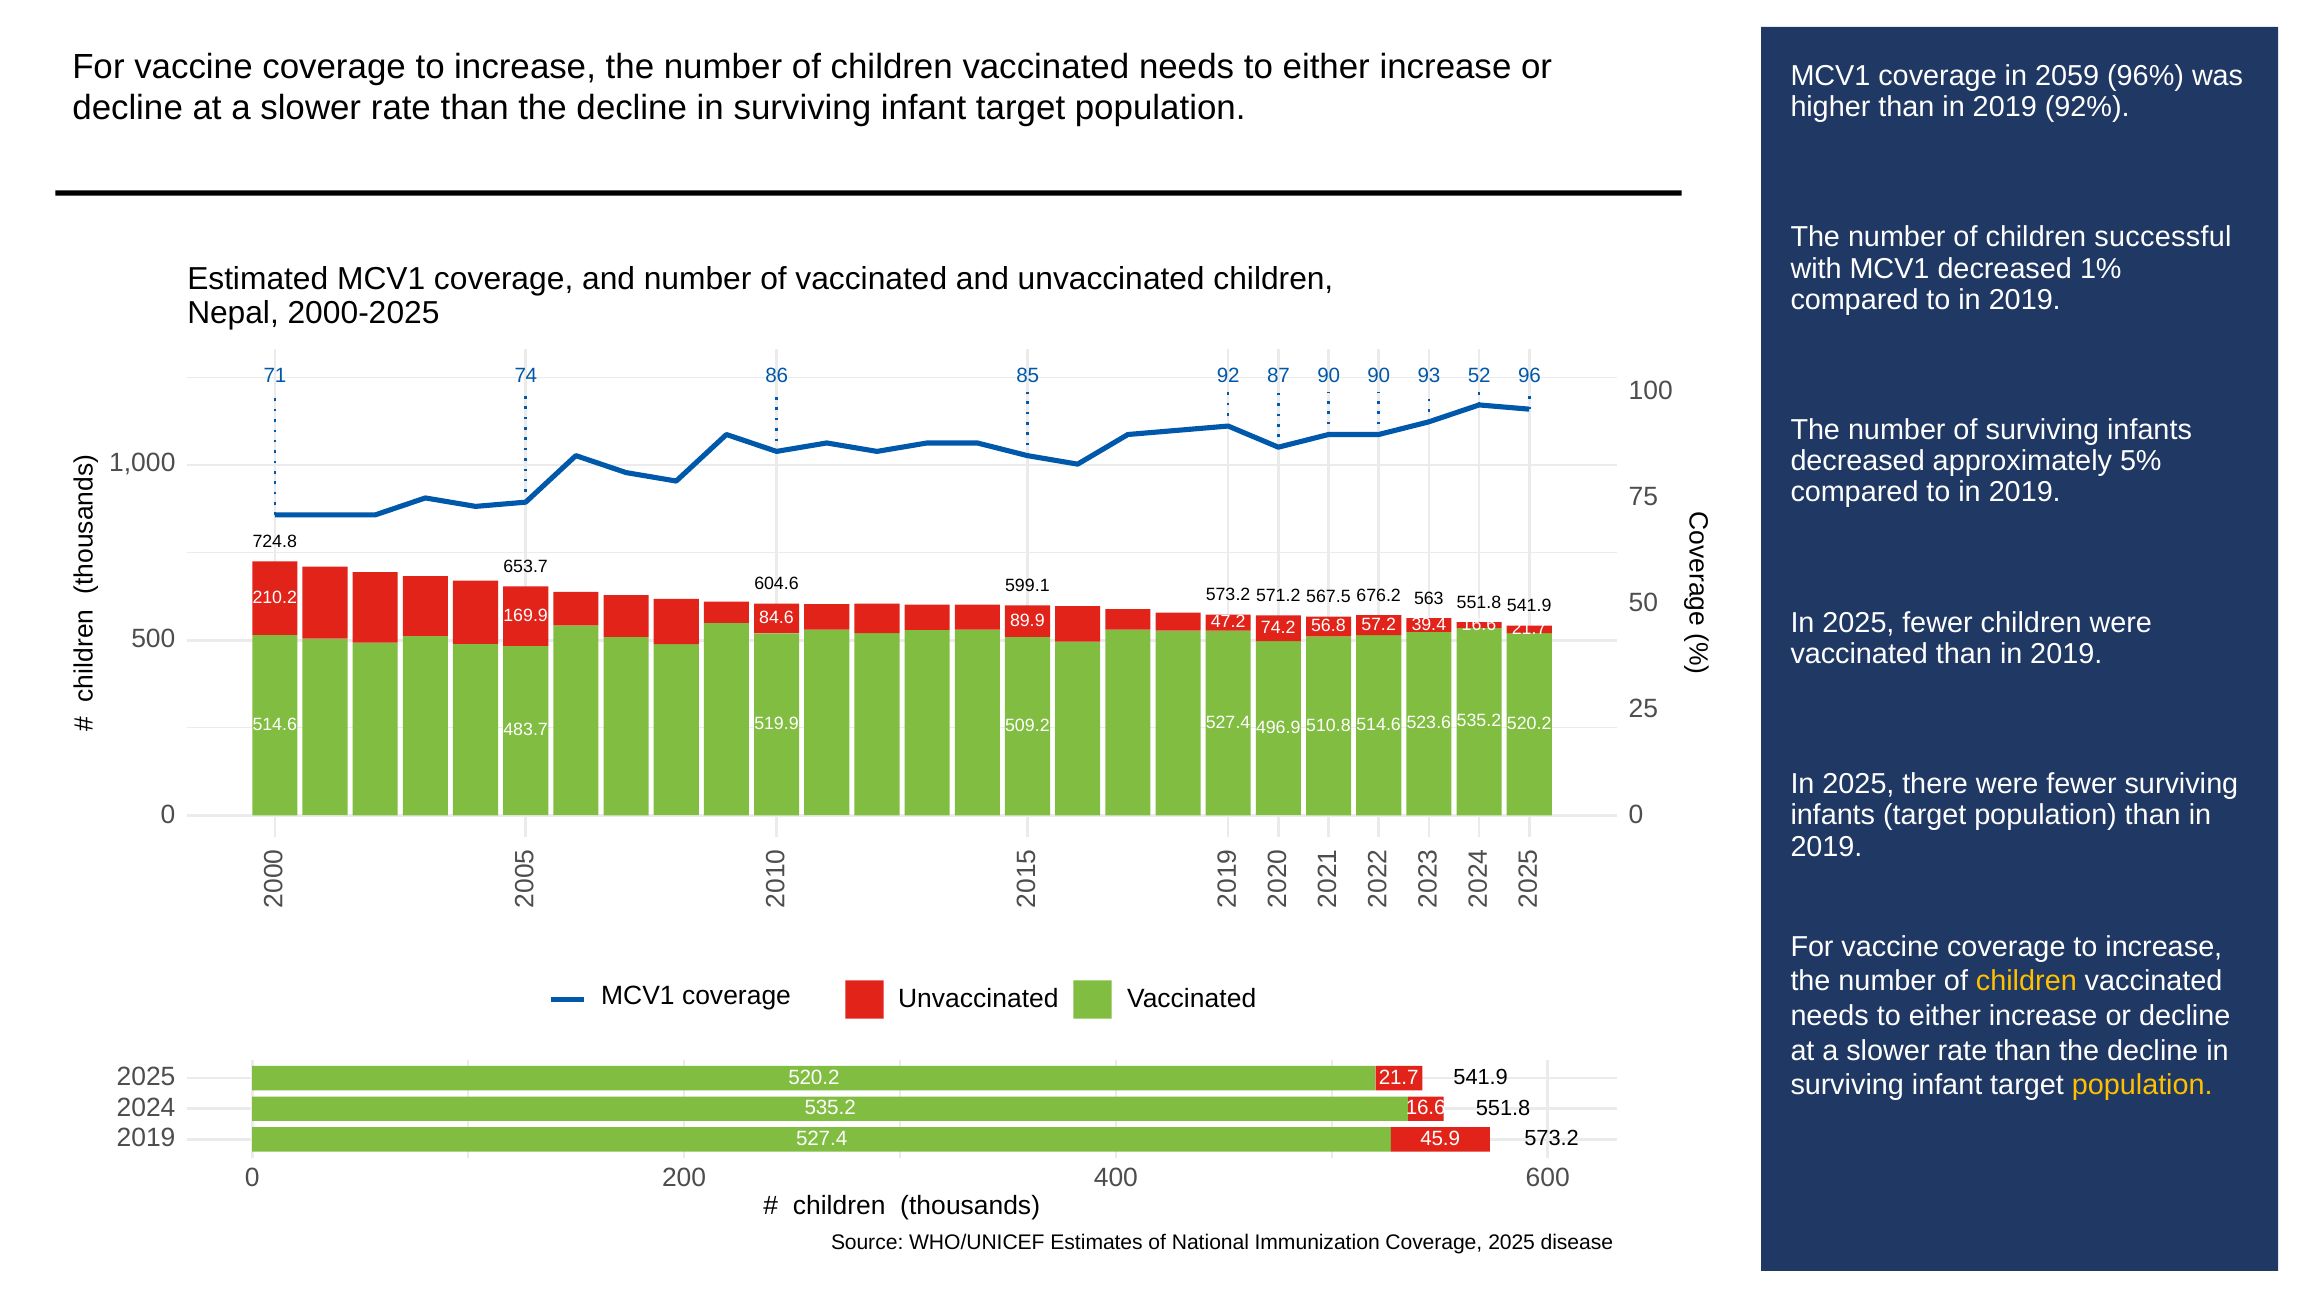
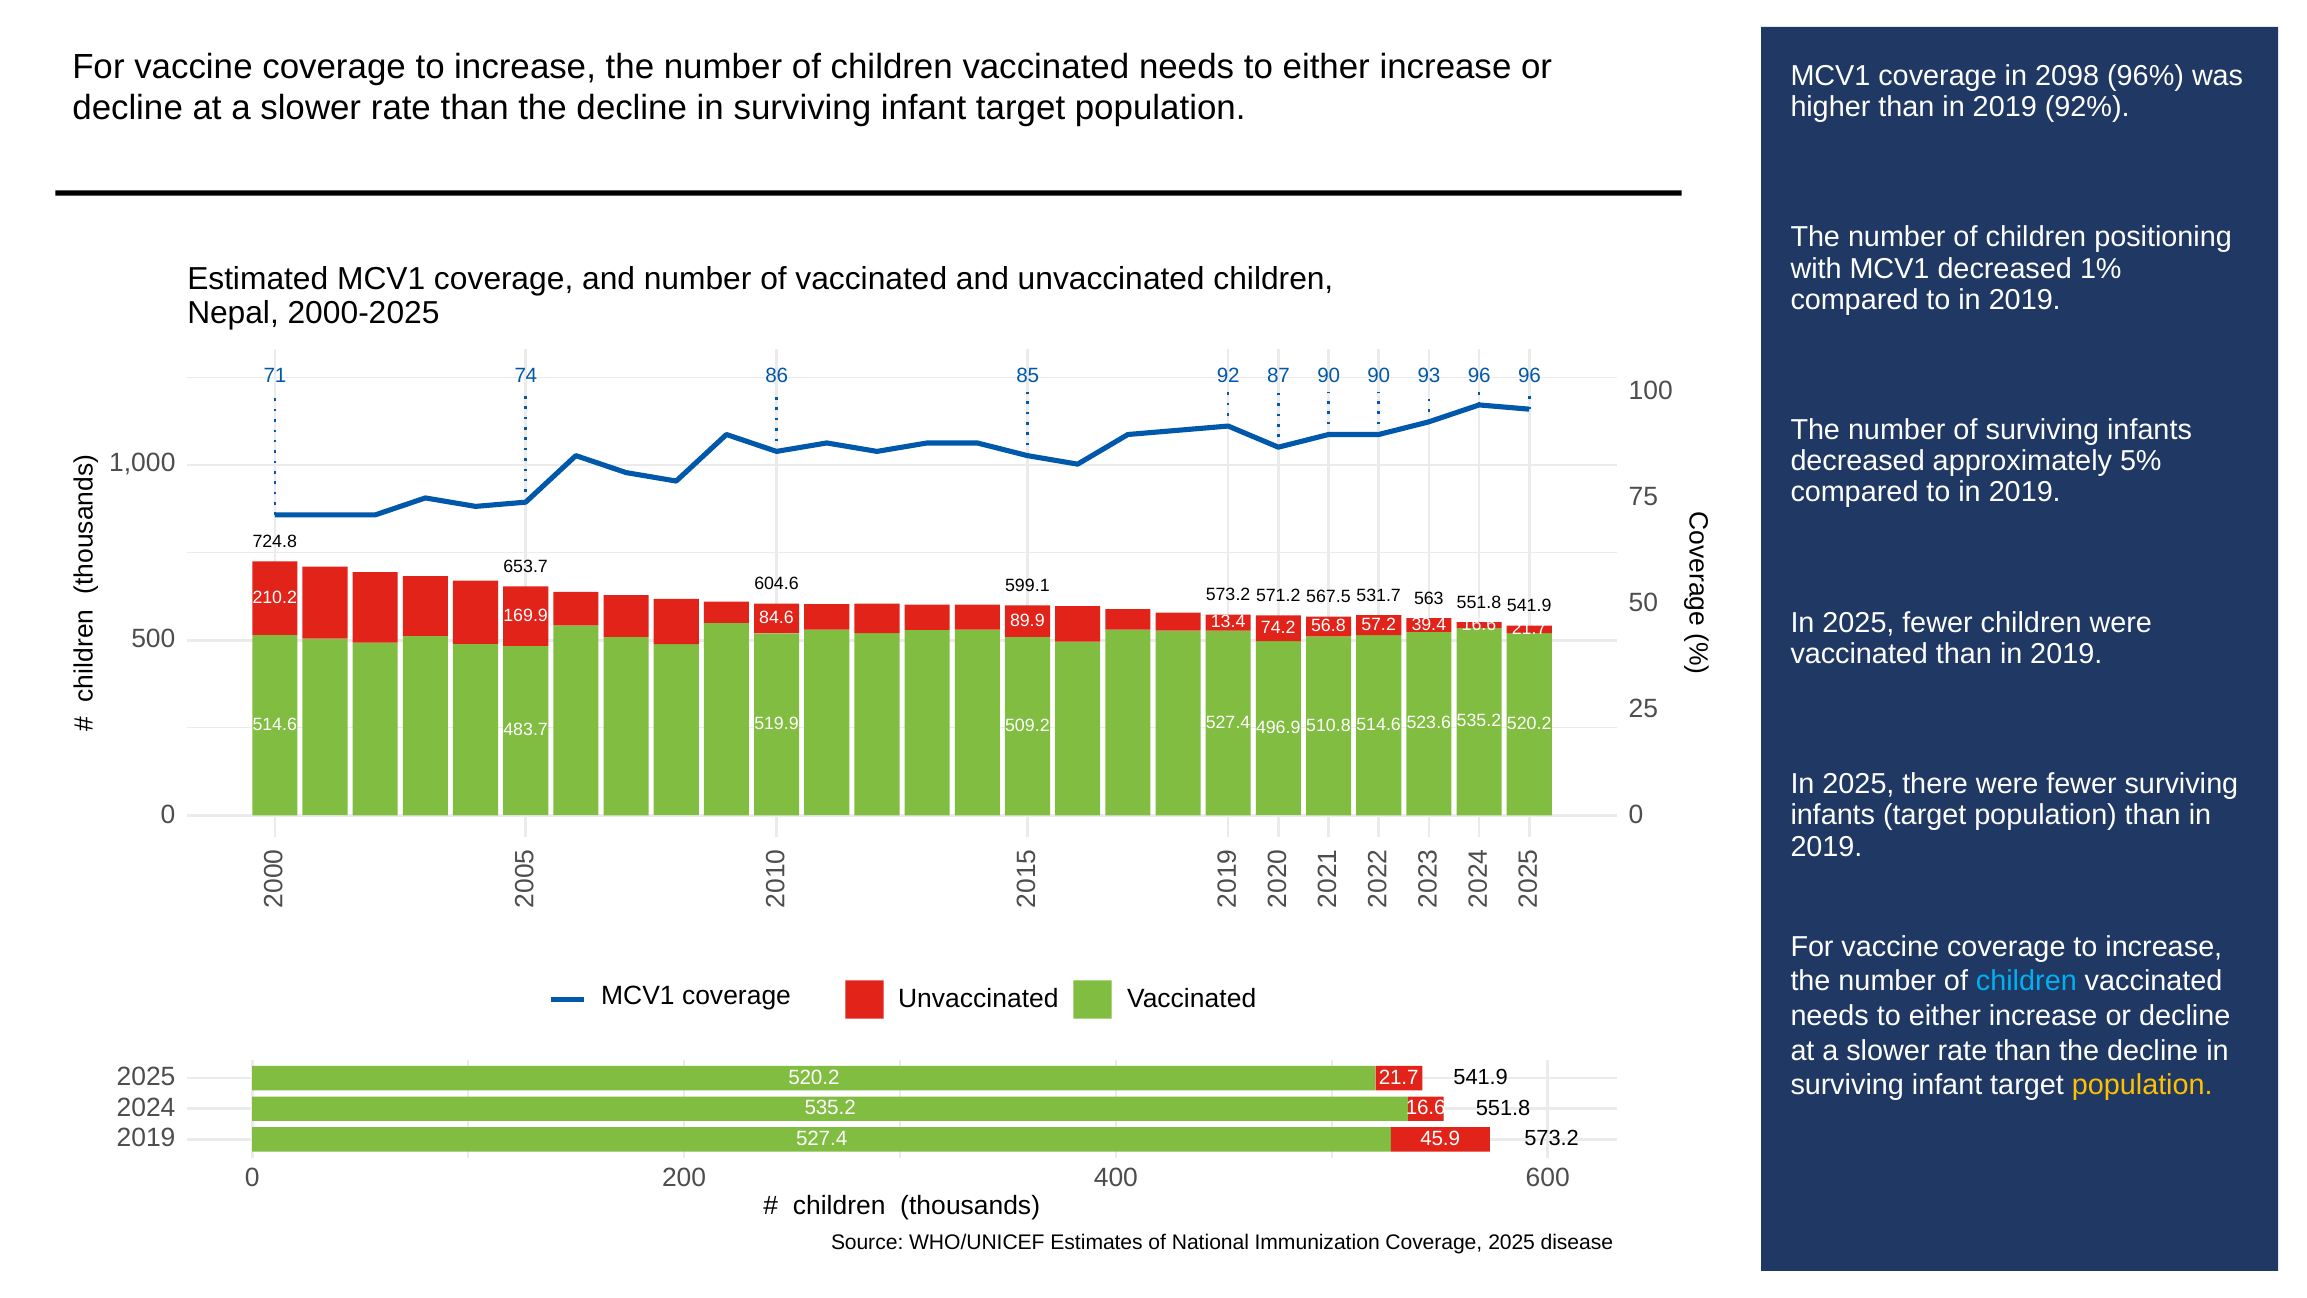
2059: 2059 -> 2098 (2067, 76)
successful: successful -> positioning (2163, 237)
93 52: 52 -> 96 (1479, 375)
676.2: 676.2 -> 531.7 (1379, 595)
47.2: 47.2 -> 13.4 (1228, 622)
children colour: yellow -> light blue (2026, 981)
